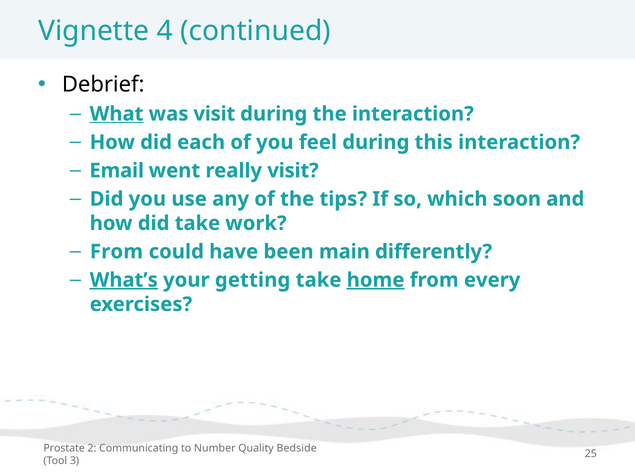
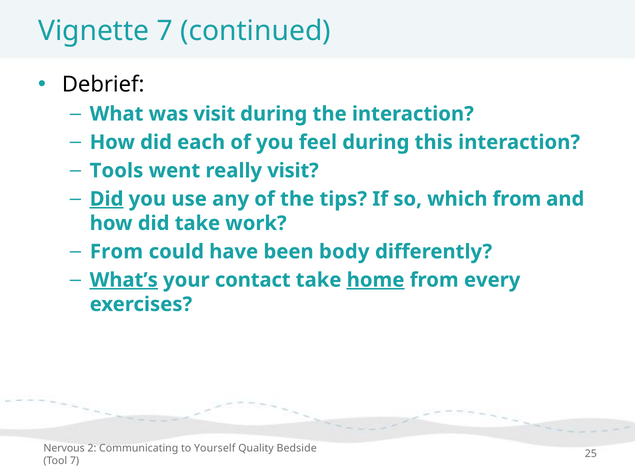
Vignette 4: 4 -> 7 (165, 31)
What underline: present -> none (117, 114)
Email: Email -> Tools (117, 171)
Did underline: none -> present (107, 199)
which soon: soon -> from (517, 199)
main: main -> body (344, 252)
getting: getting -> contact (253, 280)
Prostate: Prostate -> Nervous (64, 448)
Number: Number -> Yourself (215, 448)
Tool 3: 3 -> 7 (75, 461)
